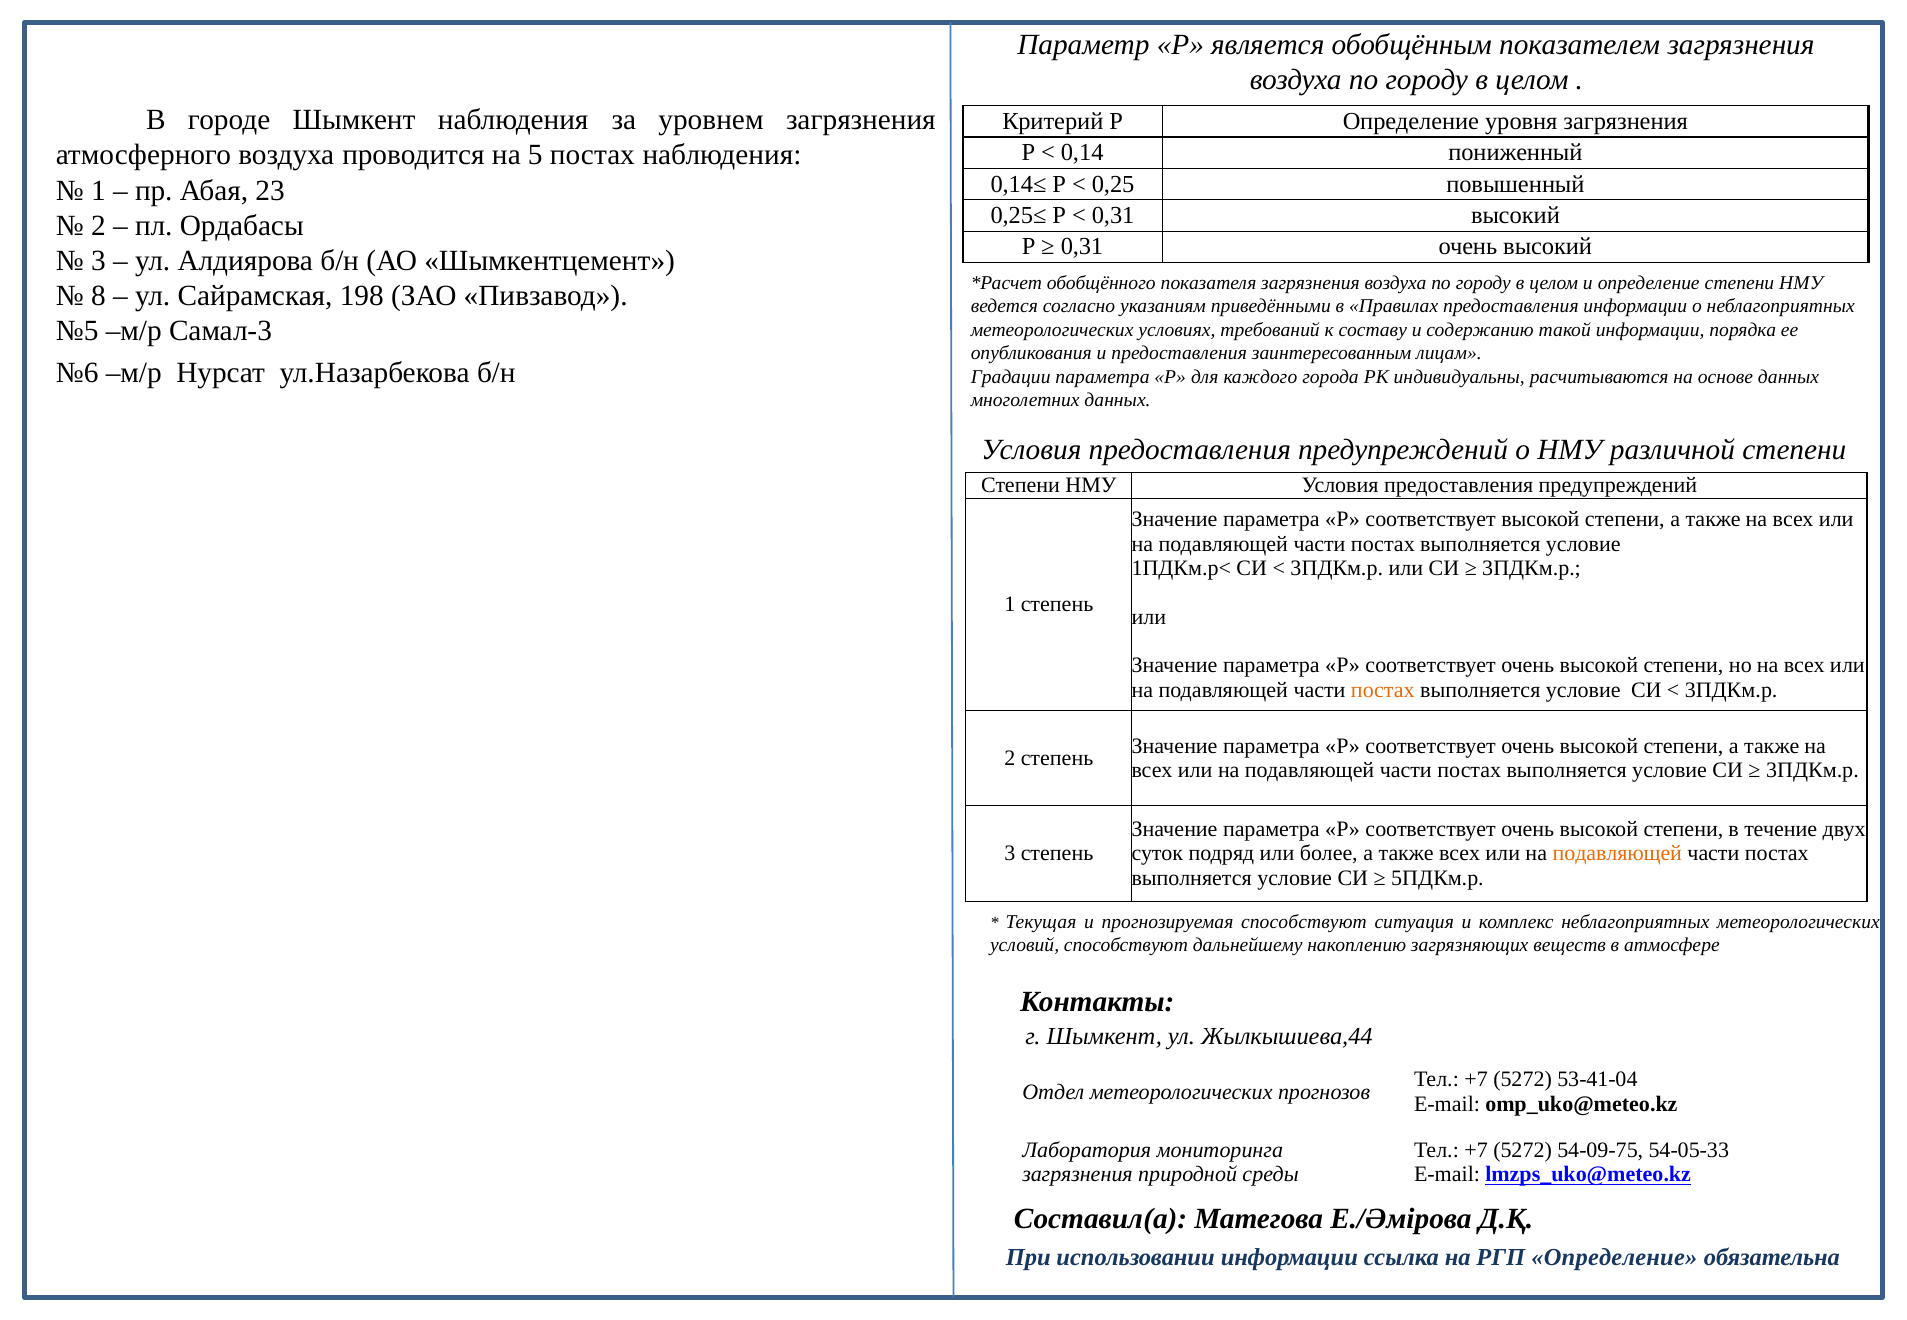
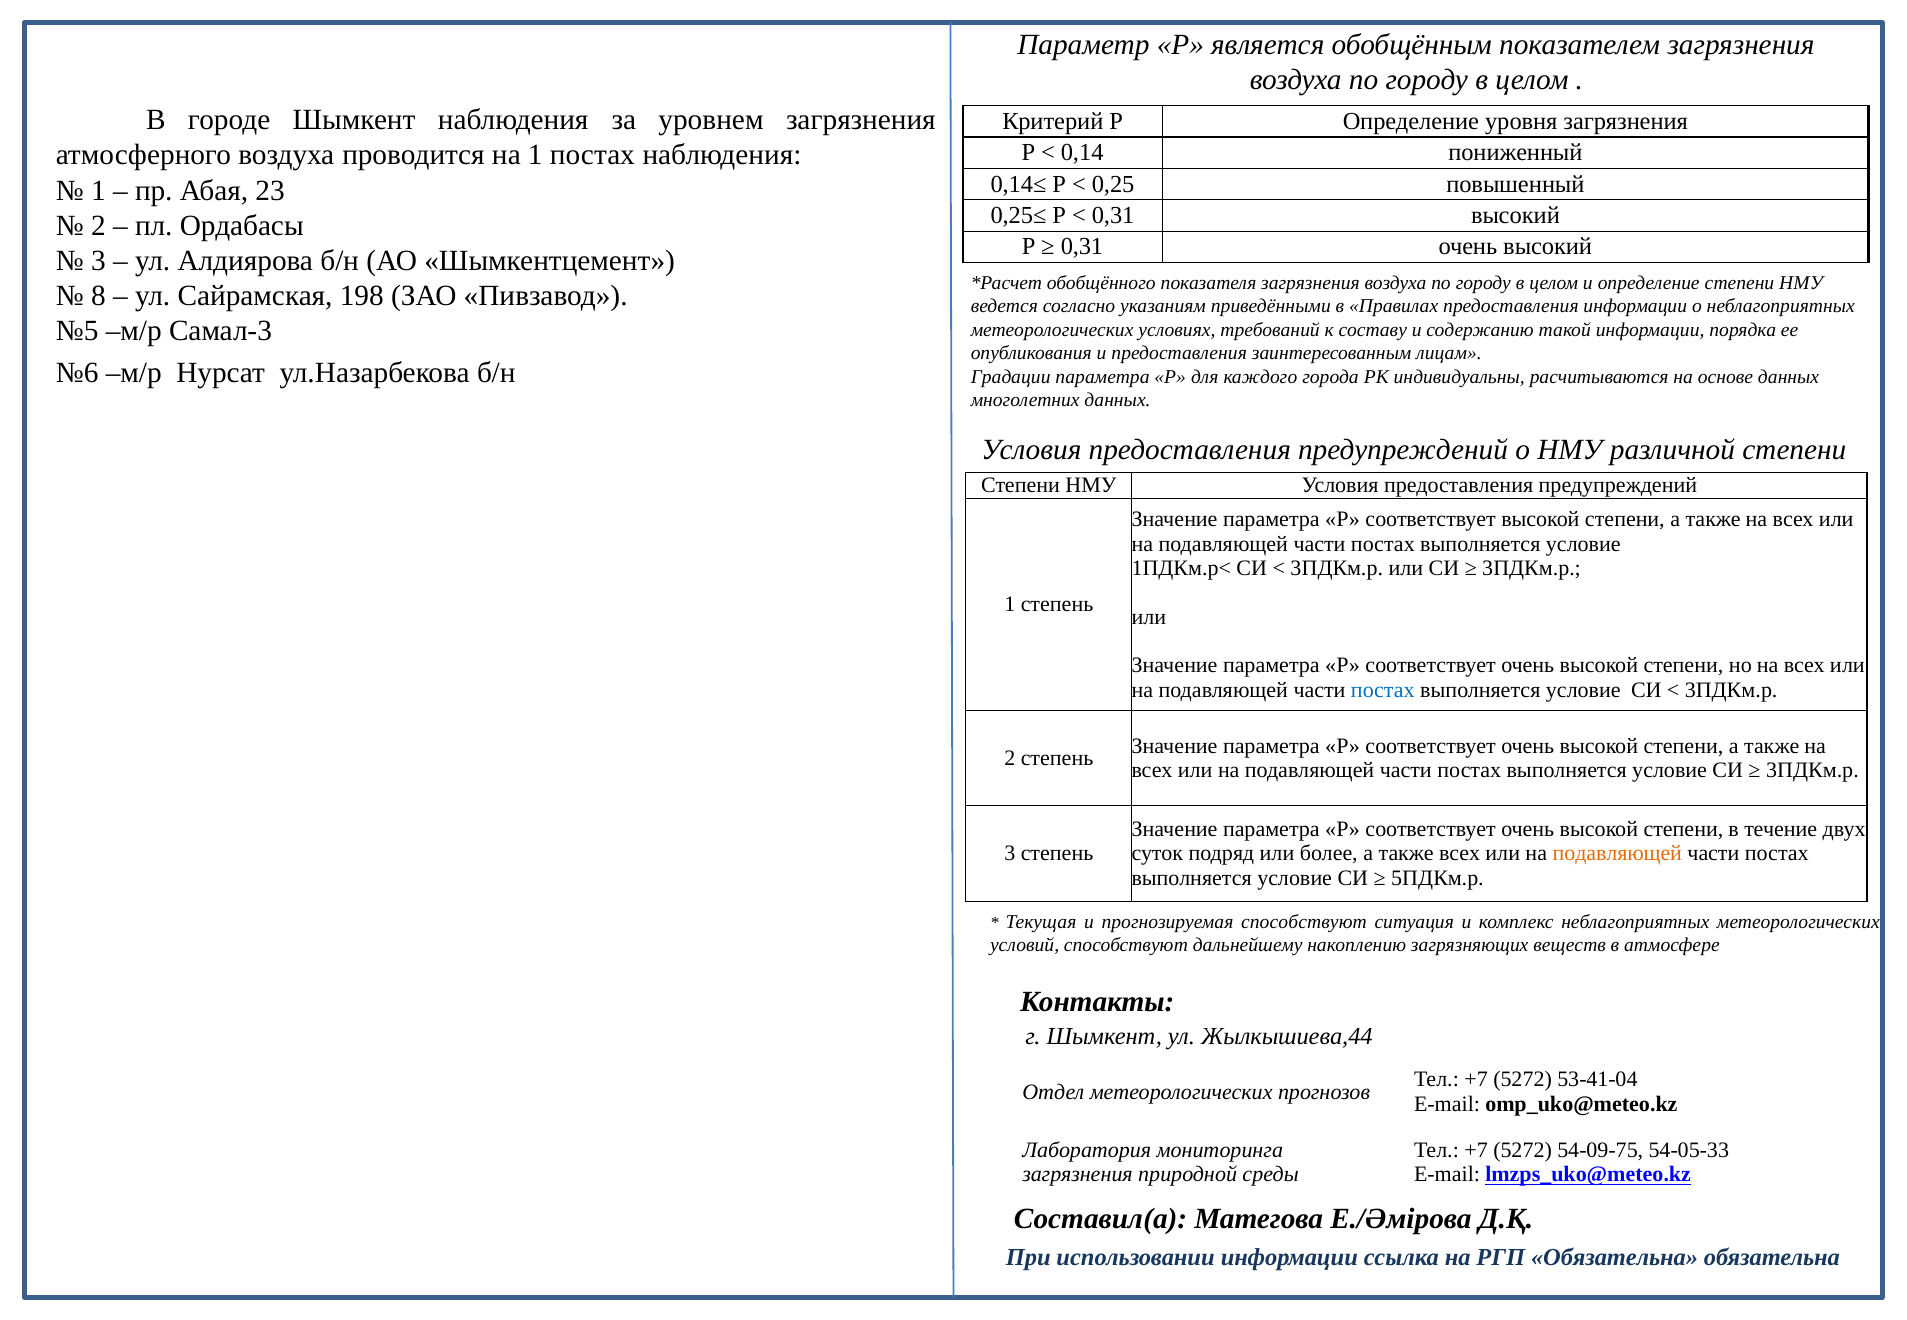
на 5: 5 -> 1 (535, 155)
постах colour: orange -> blue (1383, 690)
РГП Определение: Определение -> Обязательна (1615, 1257)
